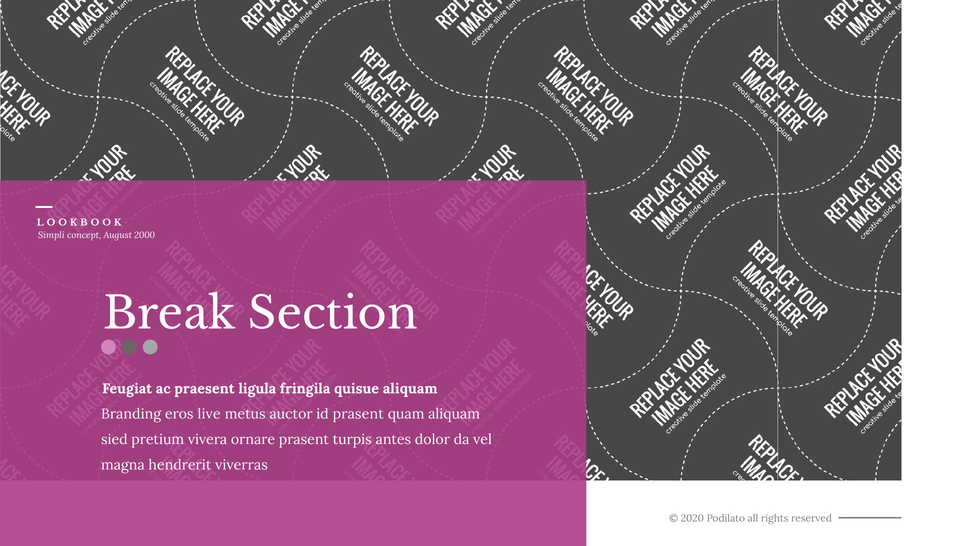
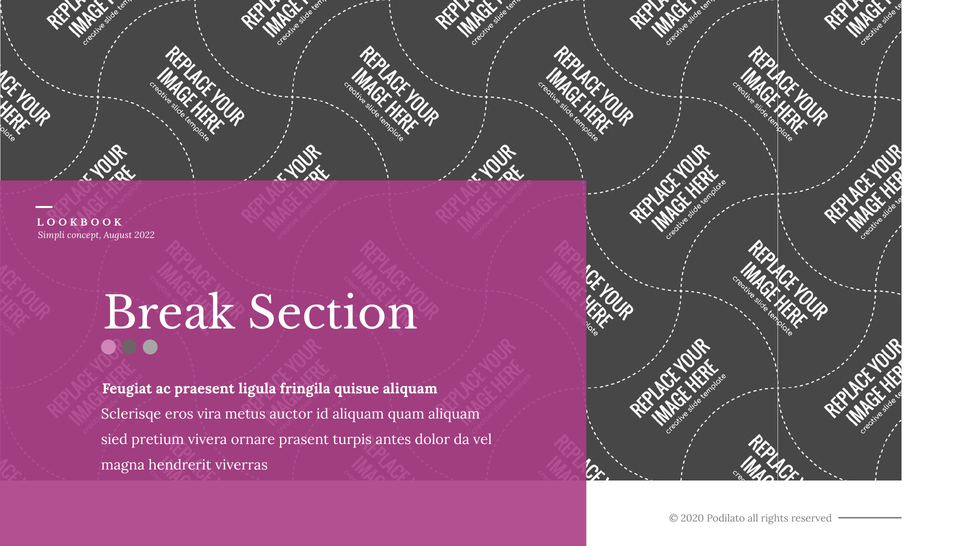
2000: 2000 -> 2022 (145, 235)
Branding: Branding -> Sclerisqe (131, 415)
live: live -> vira (209, 415)
id prasent: prasent -> aliquam (358, 415)
